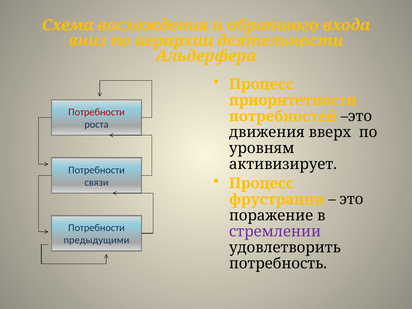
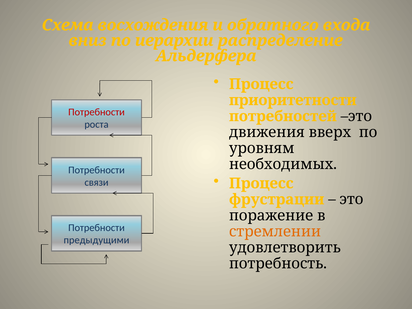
деятельности: деятельности -> распределение (280, 41)
активизирует: активизирует -> необходимых (283, 164)
стремлении colour: purple -> orange (275, 232)
